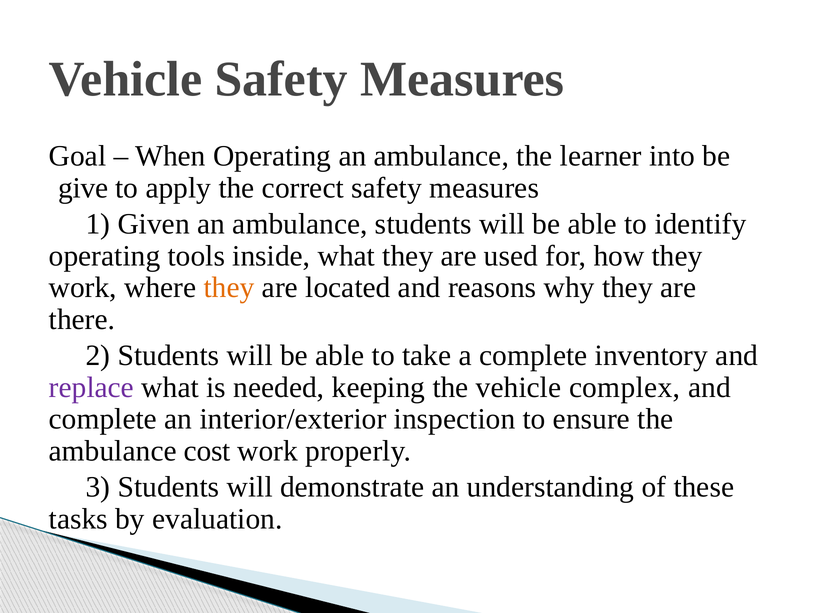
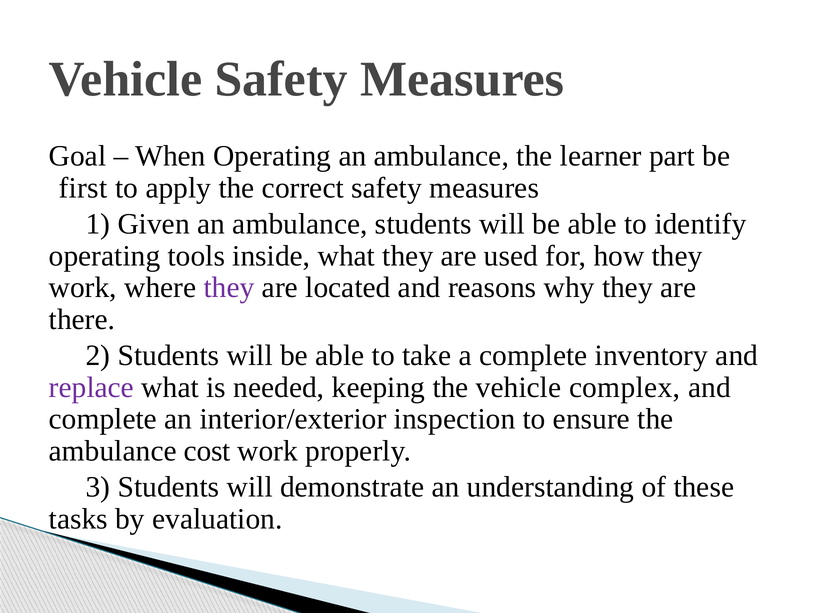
into: into -> part (672, 156)
give: give -> first (83, 188)
they colour: orange -> purple (229, 288)
